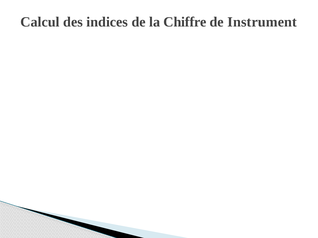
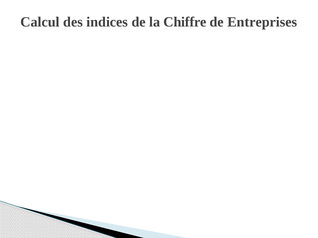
Instrument: Instrument -> Entreprises (262, 22)
